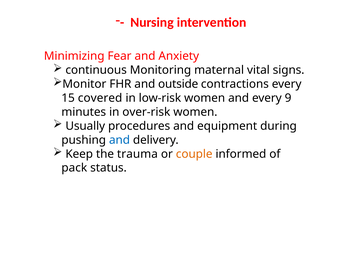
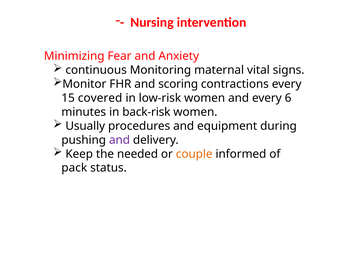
outside: outside -> scoring (178, 84)
9: 9 -> 6 (288, 98)
over-risk: over-risk -> back-risk (146, 112)
and colour: blue -> purple (119, 140)
trauma: trauma -> needed (138, 154)
